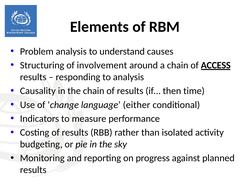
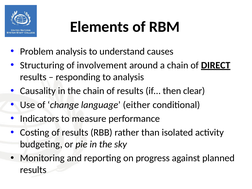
ACCESS: ACCESS -> DIRECT (216, 65)
time: time -> clear (194, 91)
